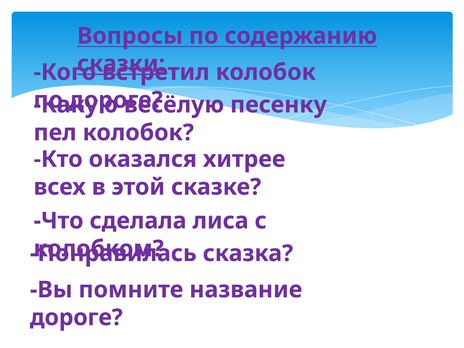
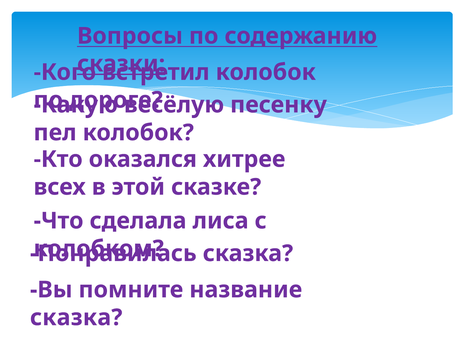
дороге: дороге -> сказка (76, 318)
